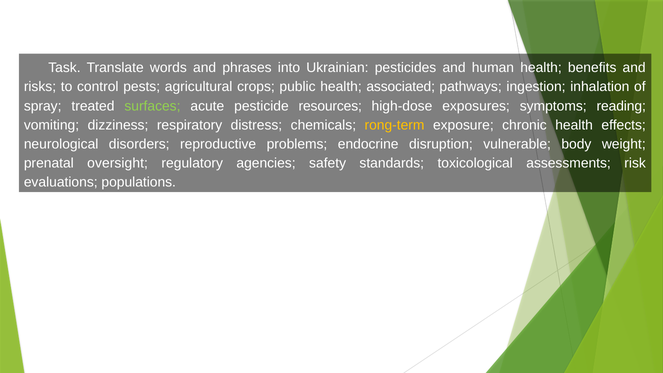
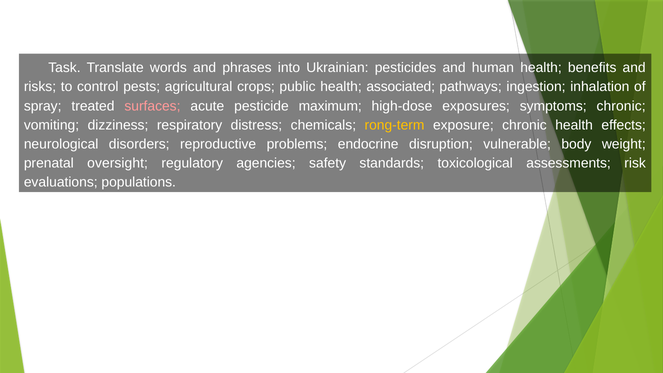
surfaces colour: light green -> pink (152, 106)
resources: resources -> maximum (330, 106)
symptoms reading: reading -> chronic (621, 106)
